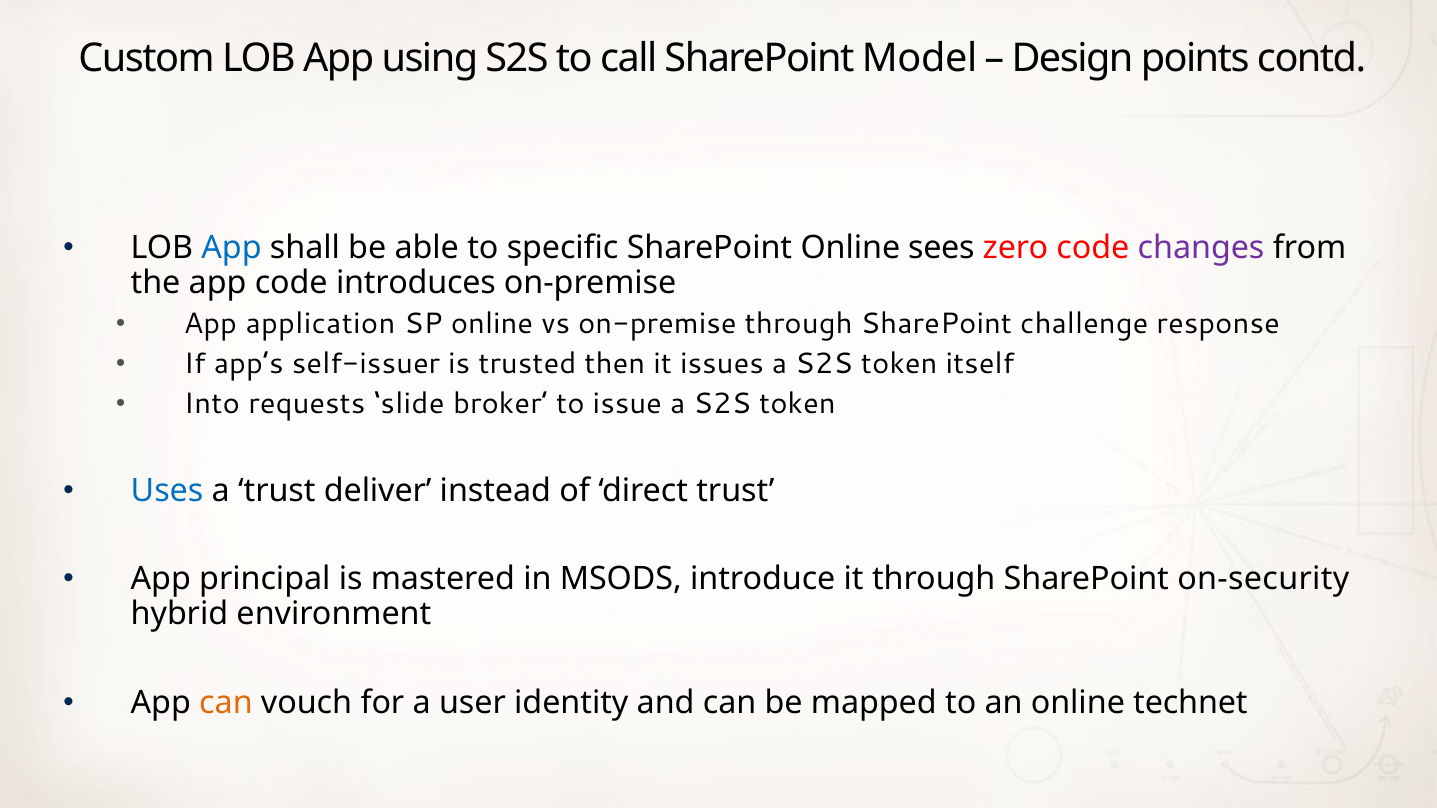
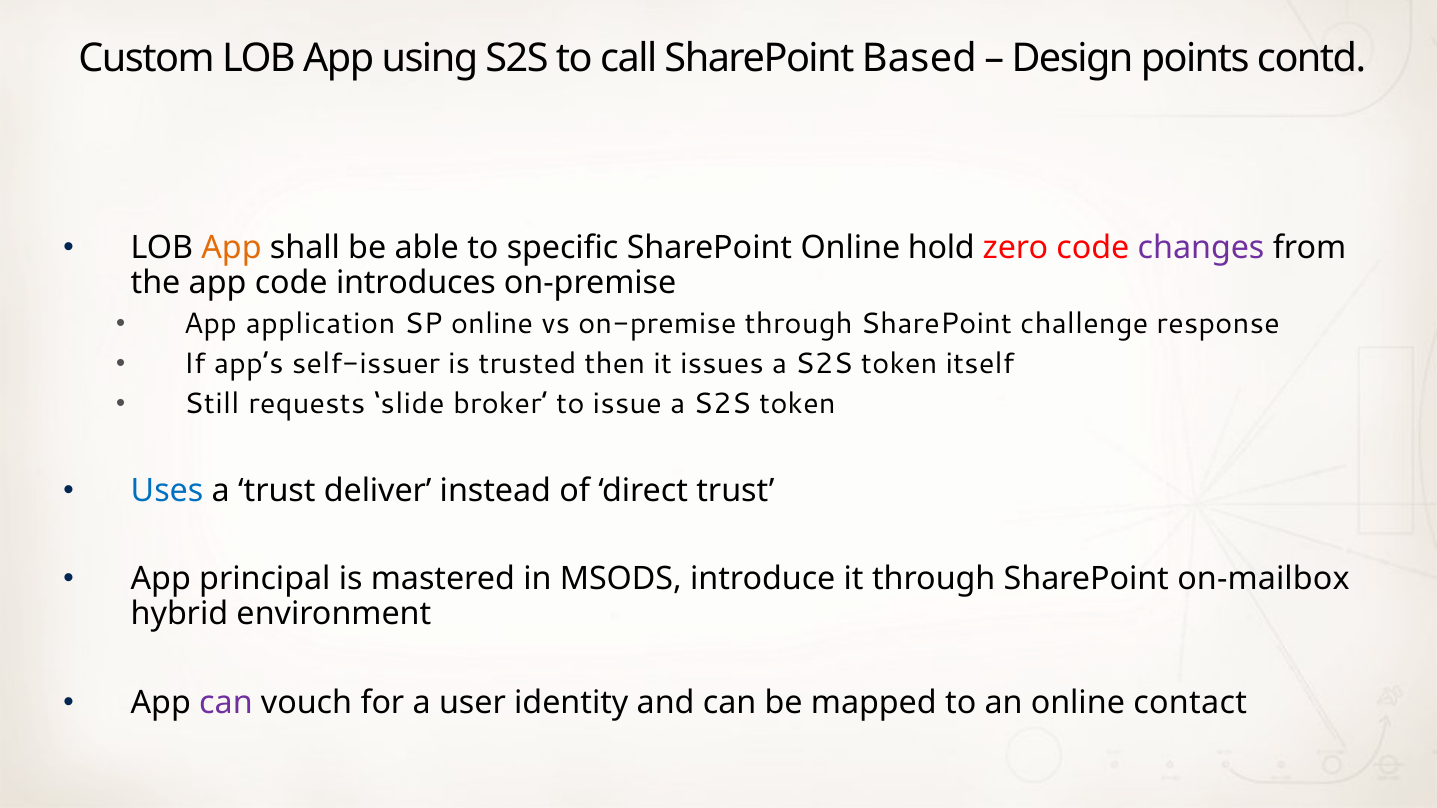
Model: Model -> Based (919, 59)
App colour: blue -> orange (231, 248)
sees: sees -> hold (941, 248)
Into: Into -> Still (212, 404)
on-security: on-security -> on-mailbox (1263, 579)
can colour: orange -> purple (226, 703)
technet: technet -> contact (1190, 703)
